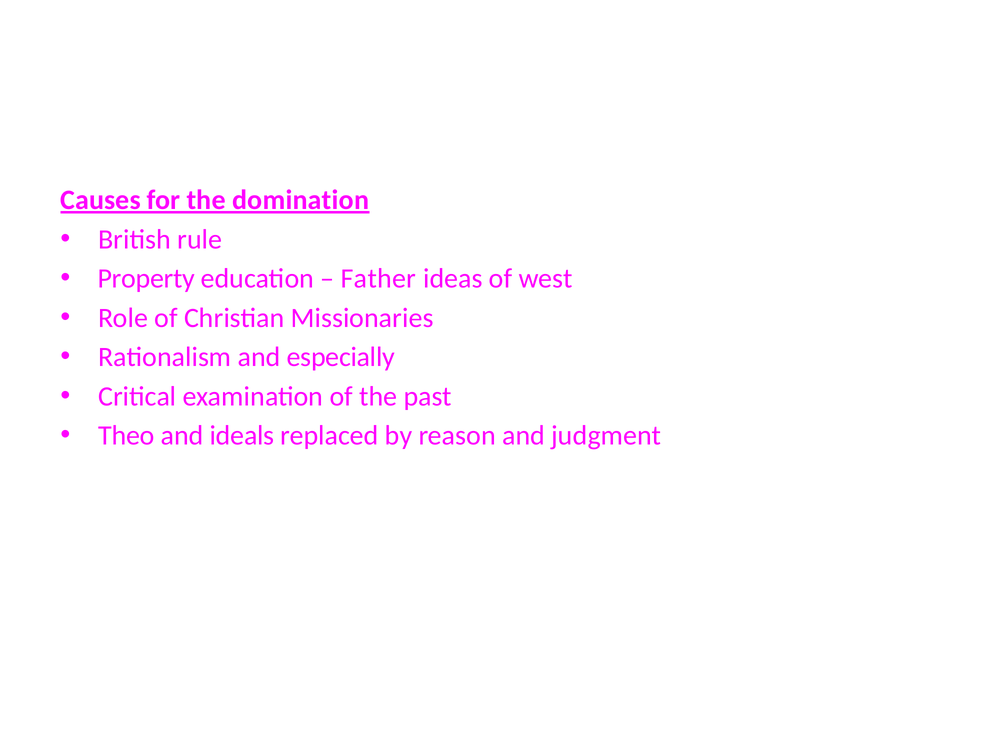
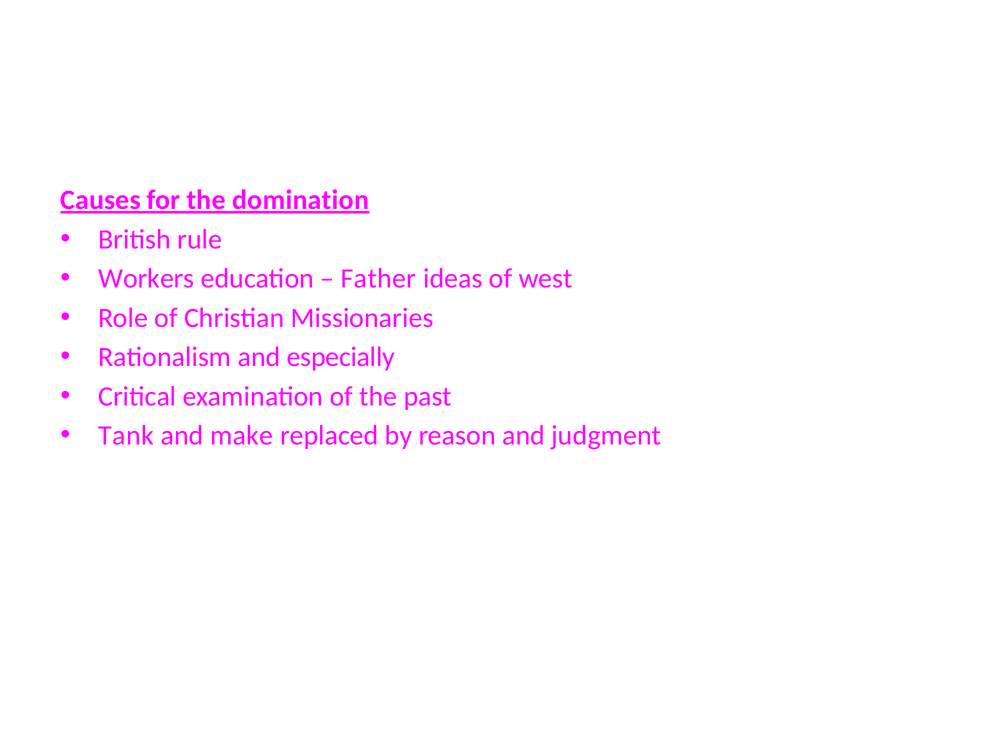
Property: Property -> Workers (146, 279)
Theo: Theo -> Tank (126, 436)
ideals: ideals -> make (242, 436)
